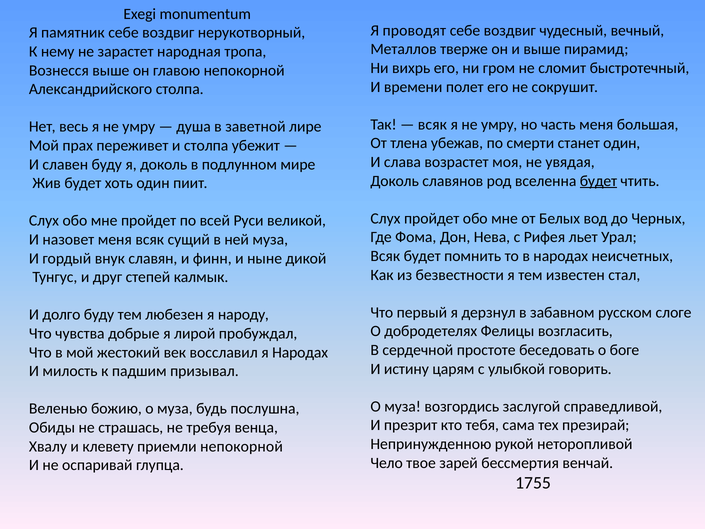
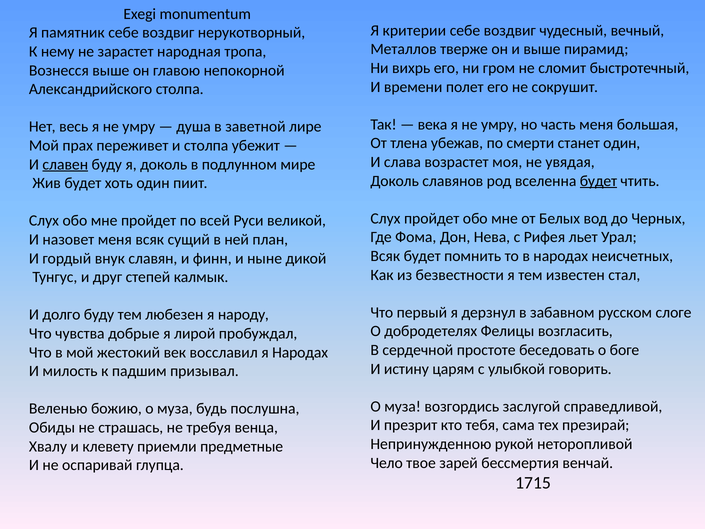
проводят: проводят -> критерии (414, 30)
всяк: всяк -> века (433, 124)
славен underline: none -> present (65, 164)
ней муза: муза -> план (270, 239)
приемли непокорной: непокорной -> предметные (242, 446)
1755: 1755 -> 1715 (533, 483)
